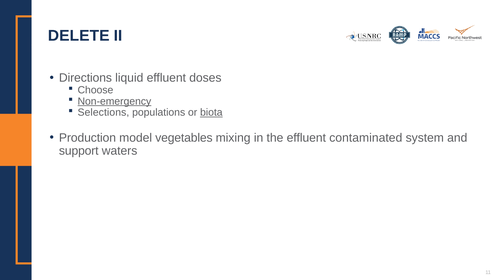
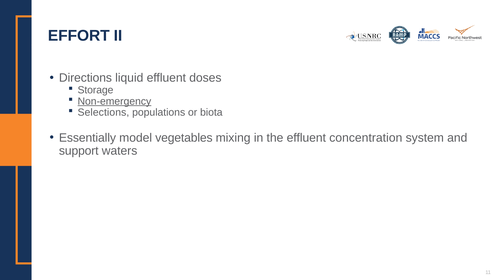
DELETE: DELETE -> EFFORT (79, 36)
Choose: Choose -> Storage (95, 90)
biota underline: present -> none (211, 112)
Production: Production -> Essentially (87, 138)
contaminated: contaminated -> concentration (366, 138)
